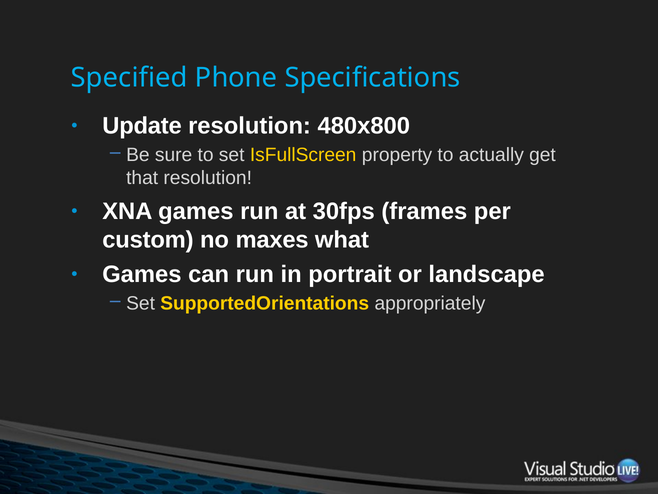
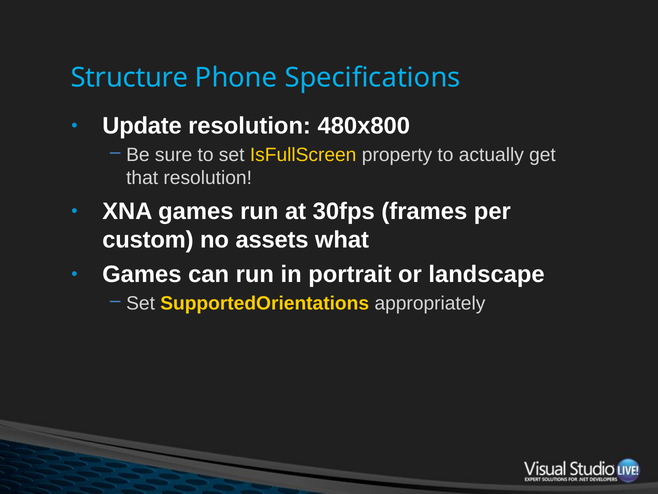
Specified: Specified -> Structure (129, 77)
maxes: maxes -> assets (272, 240)
